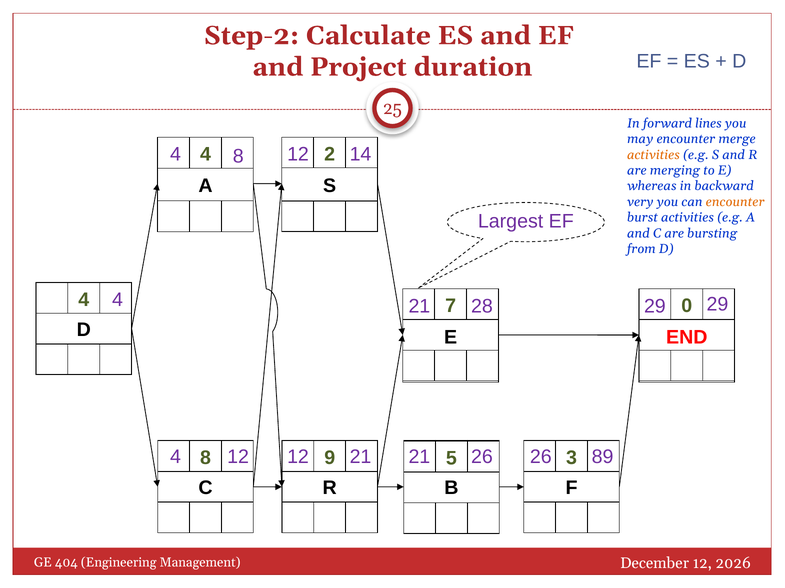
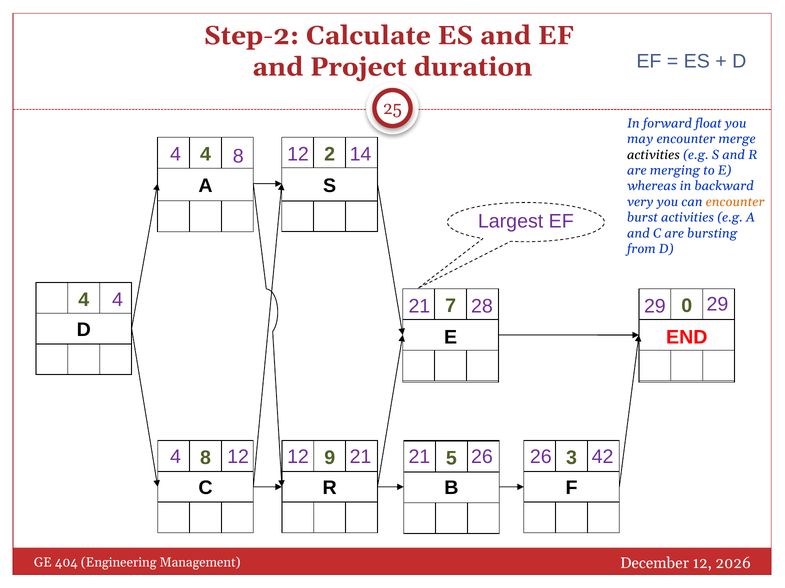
lines: lines -> float (708, 124)
activities colour: orange -> black (654, 155)
89: 89 -> 42 (603, 457)
